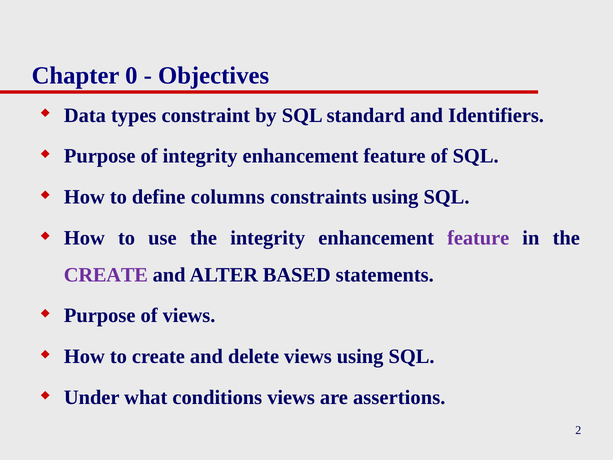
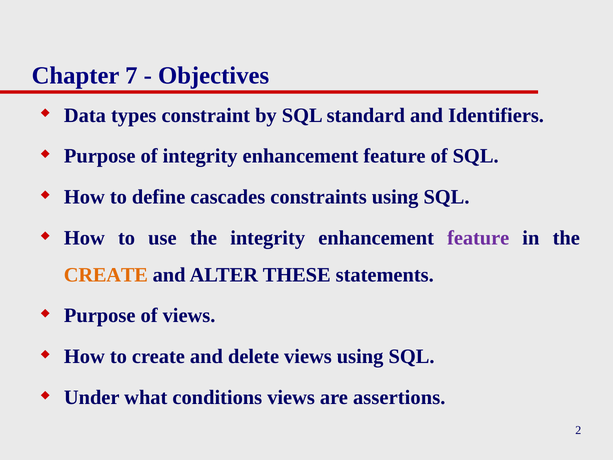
0: 0 -> 7 (131, 76)
columns: columns -> cascades (228, 197)
CREATE colour: purple -> orange (106, 275)
BASED: BASED -> THESE (297, 275)
